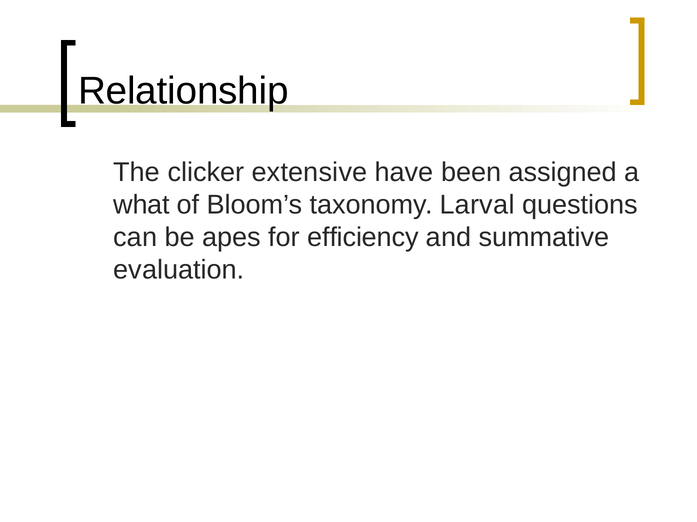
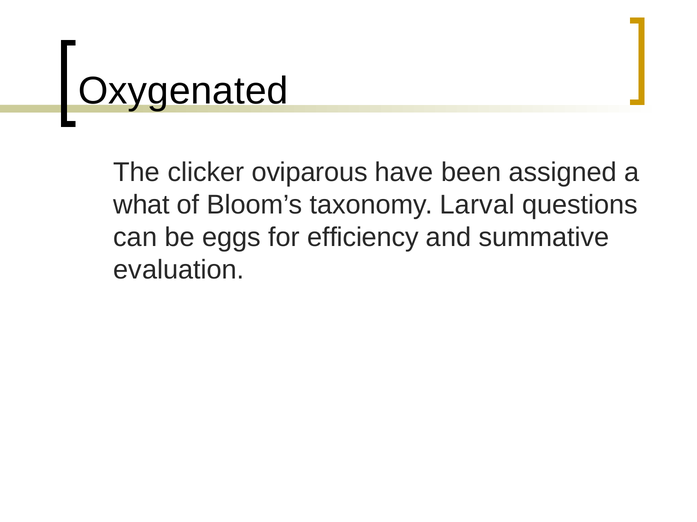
Relationship: Relationship -> Oxygenated (183, 91)
extensive: extensive -> oviparous (310, 173)
apes: apes -> eggs (231, 238)
